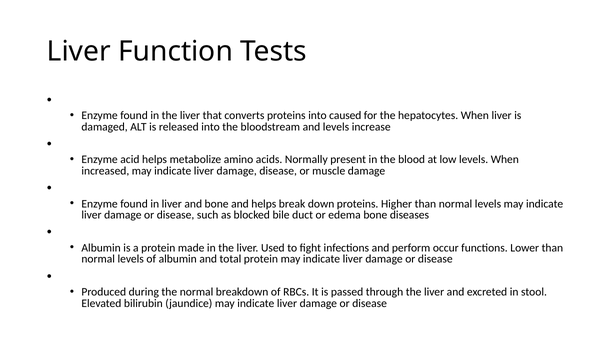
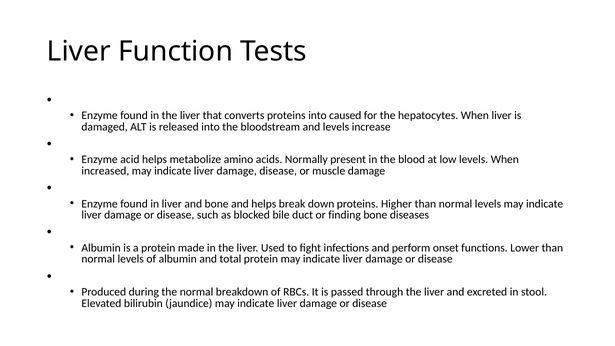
edema: edema -> finding (345, 215)
occur: occur -> onset (446, 248)
